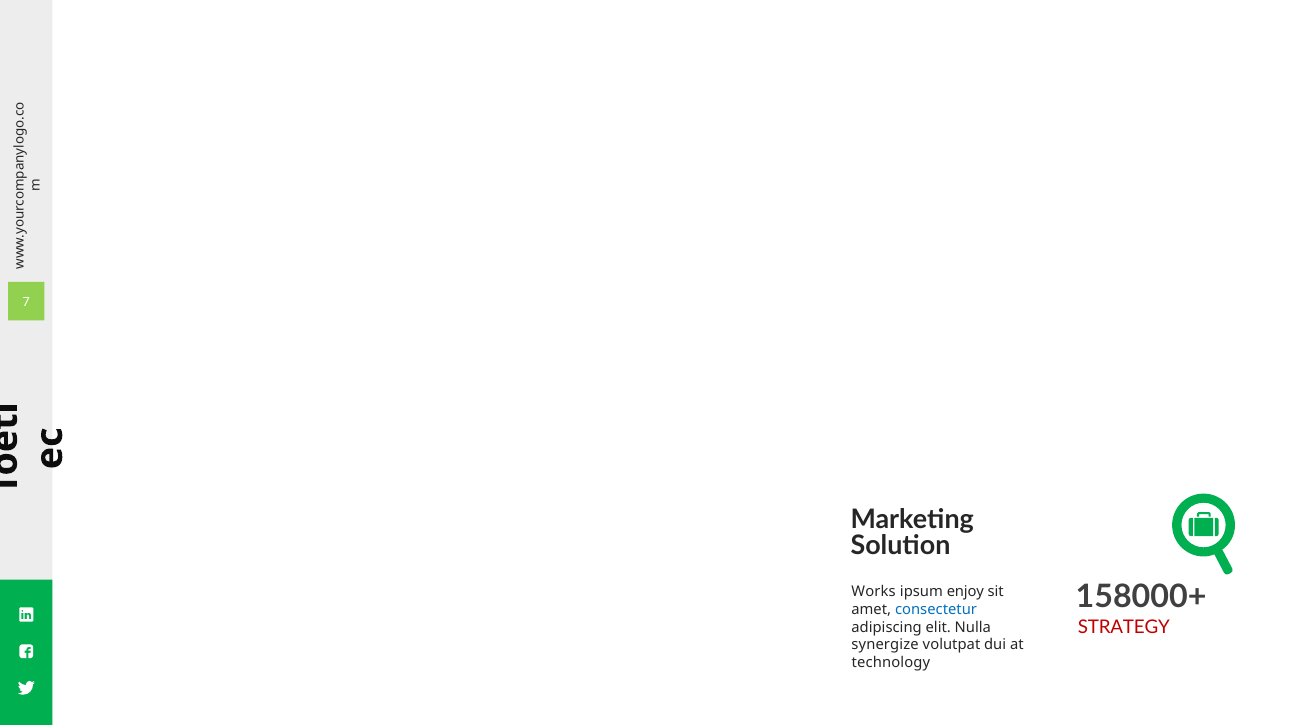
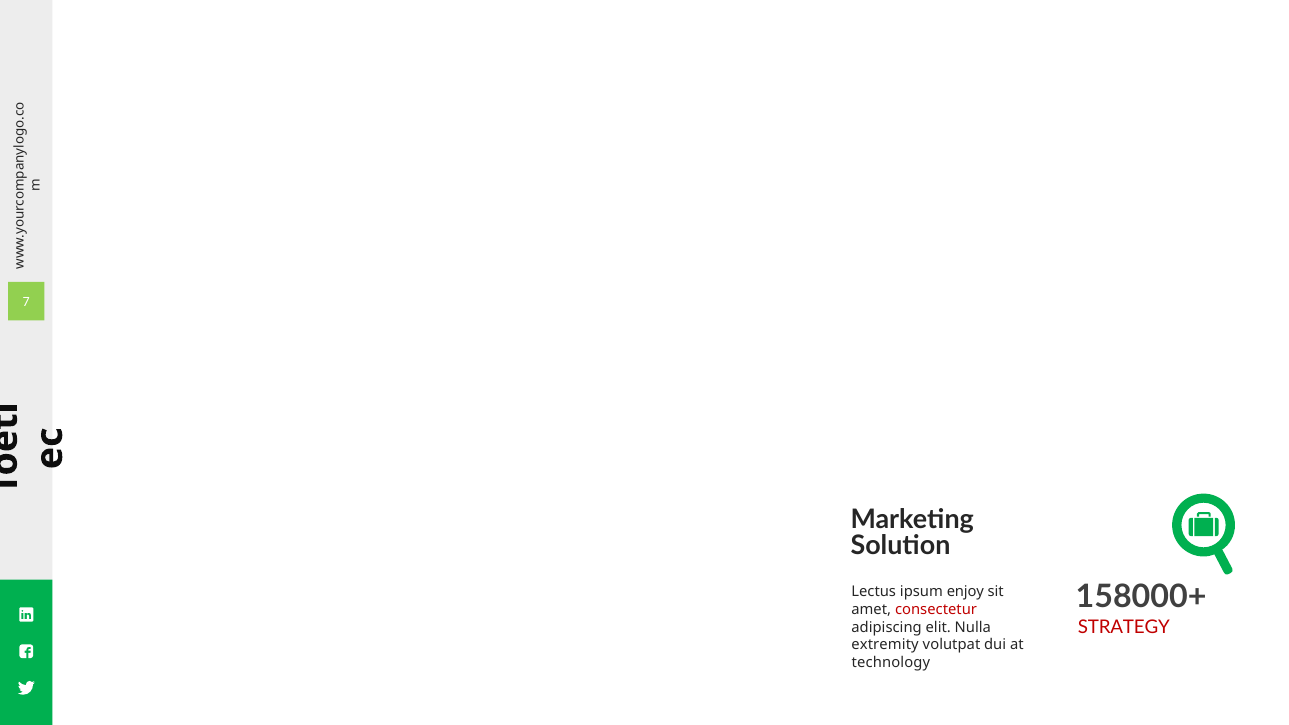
Works: Works -> Lectus (874, 592)
consectetur colour: blue -> red (936, 610)
synergize: synergize -> extremity (885, 645)
